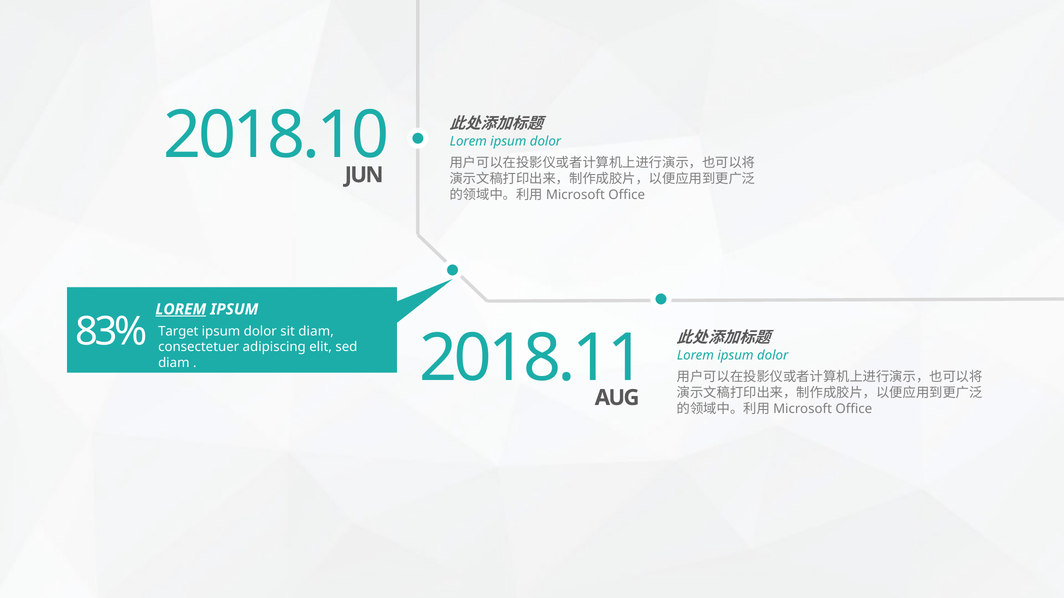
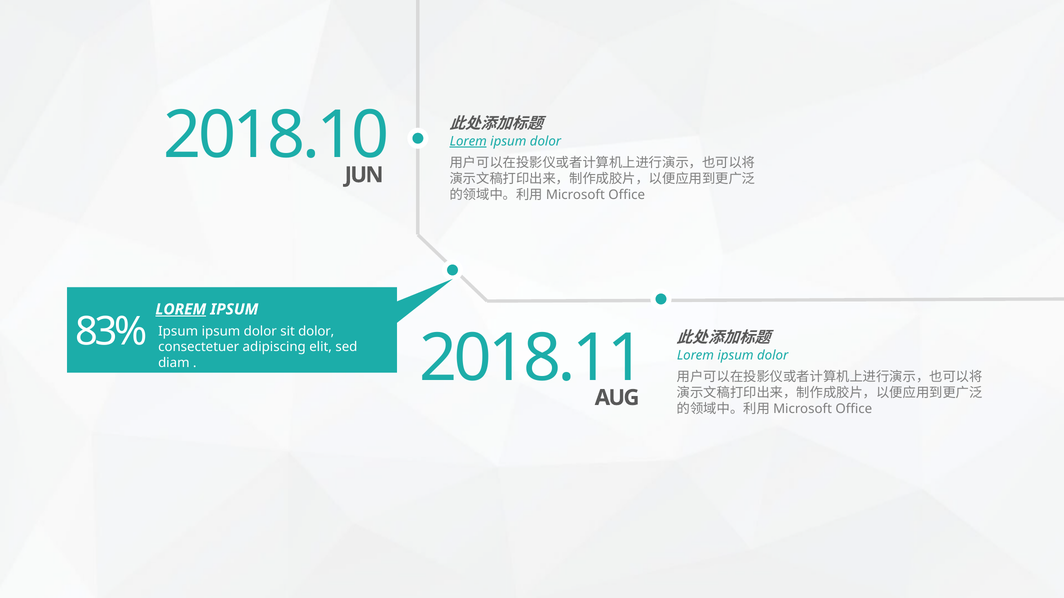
Lorem underline: none -> present (468, 141)
Target: Target -> Ipsum (178, 331)
sit diam: diam -> dolor (316, 331)
